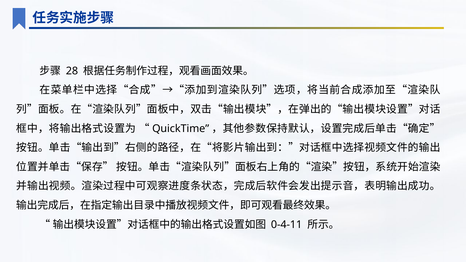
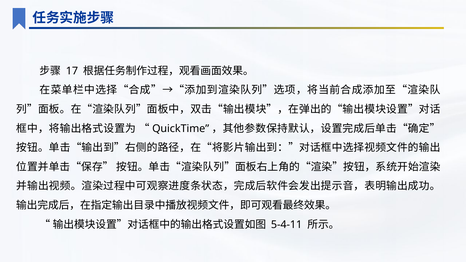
28: 28 -> 17 (72, 71)
0-4-11: 0-4-11 -> 5-4-11 (287, 225)
